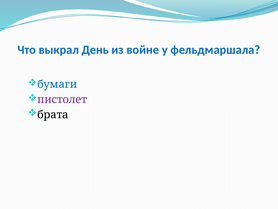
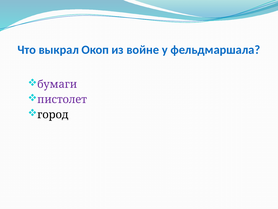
День: День -> Окоп (95, 50)
бумаги colour: blue -> purple (57, 84)
брата: брата -> город (53, 114)
